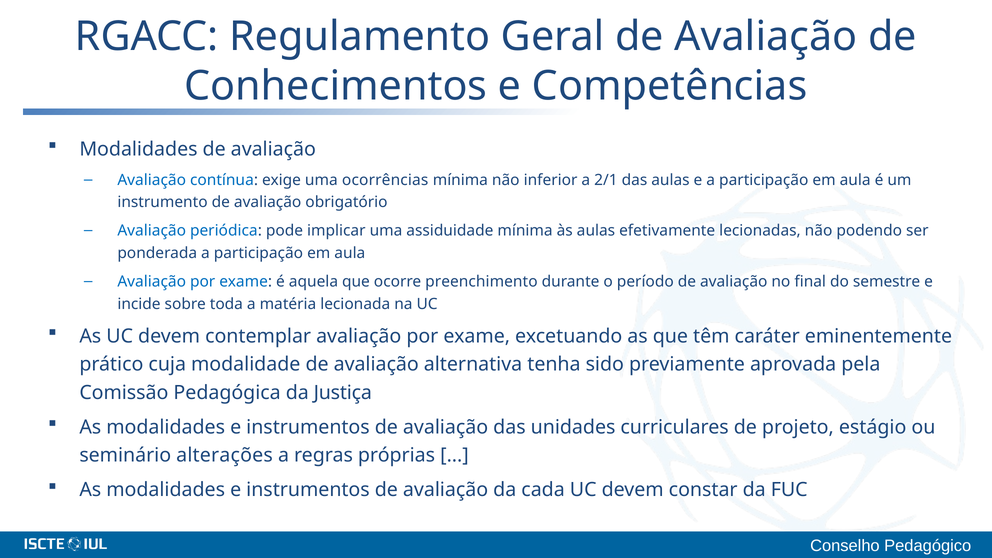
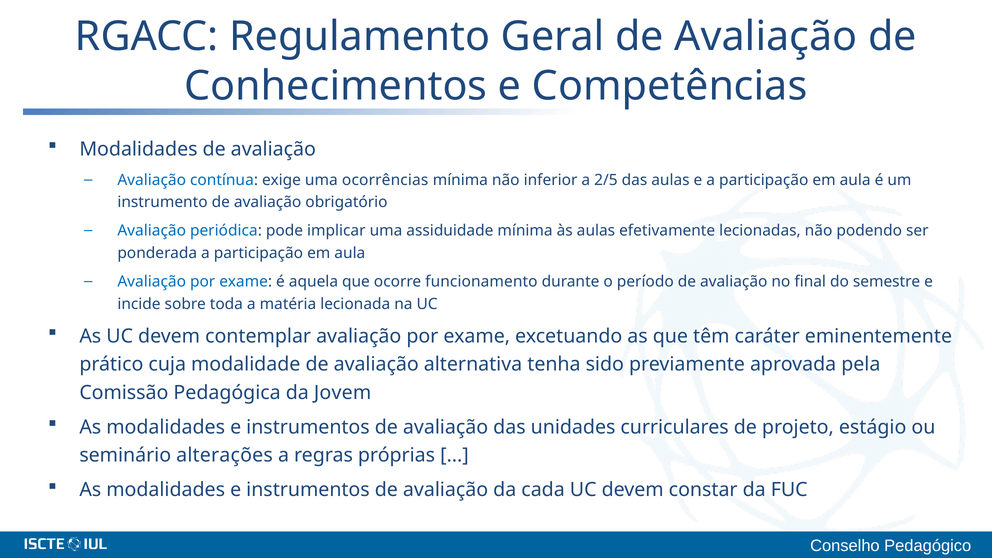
2/1: 2/1 -> 2/5 (606, 180)
preenchimento: preenchimento -> funcionamento (481, 282)
Justiça: Justiça -> Jovem (343, 393)
